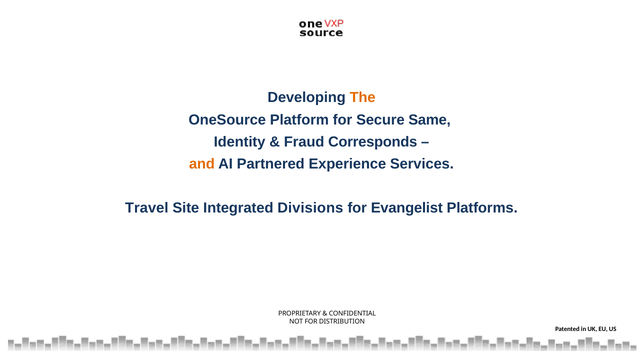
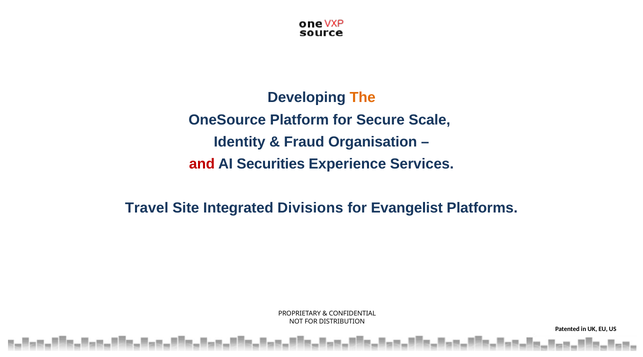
Same: Same -> Scale (430, 120)
Corresponds: Corresponds -> Organisation (373, 142)
and colour: orange -> red (202, 164)
Partnered: Partnered -> Securities (271, 164)
